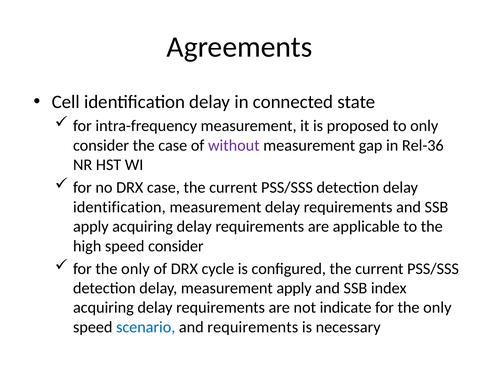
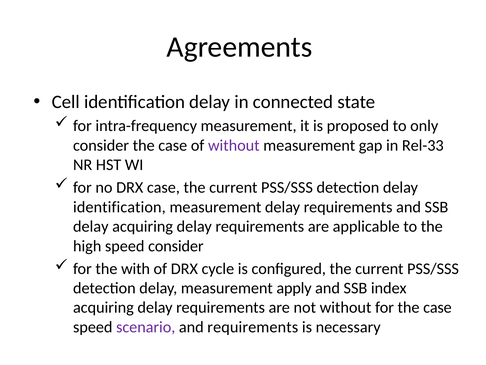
Rel-36: Rel-36 -> Rel-33 (423, 145)
apply: apply -> delay (91, 226)
only: only -> with (136, 268)
not indicate: indicate -> without (346, 307)
only: only -> case (437, 307)
scenario colour: blue -> purple (146, 327)
